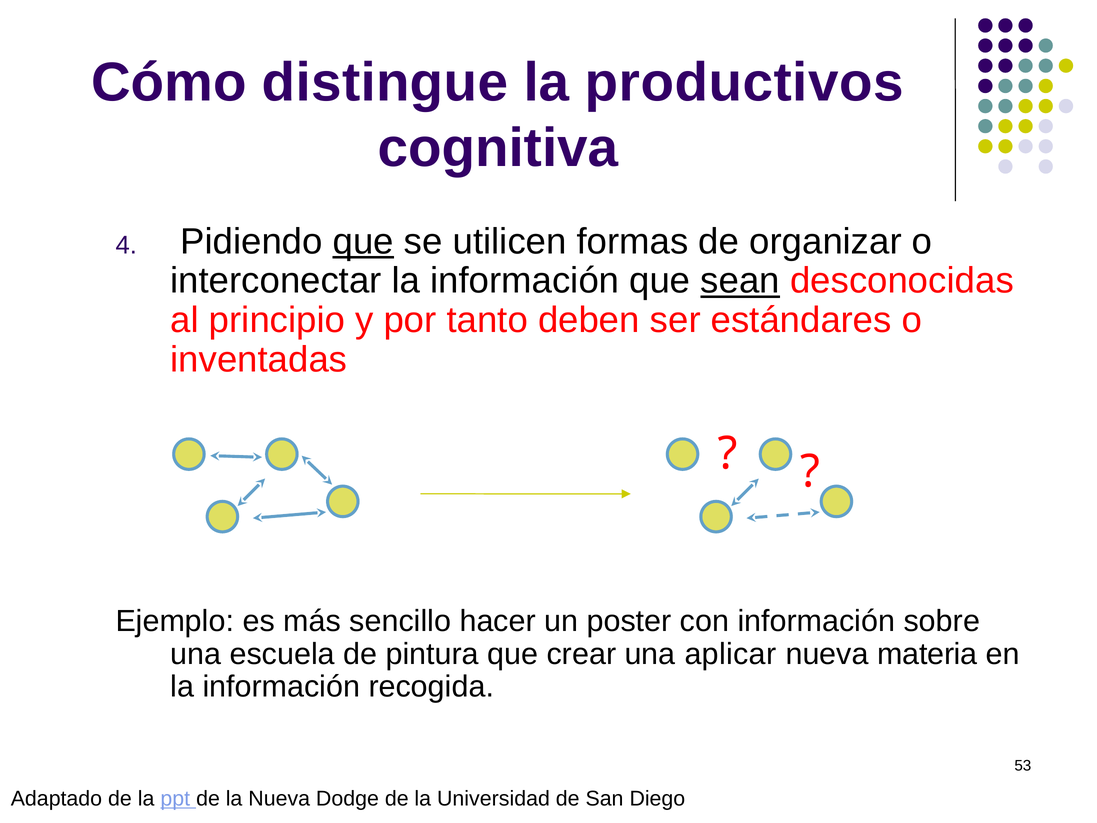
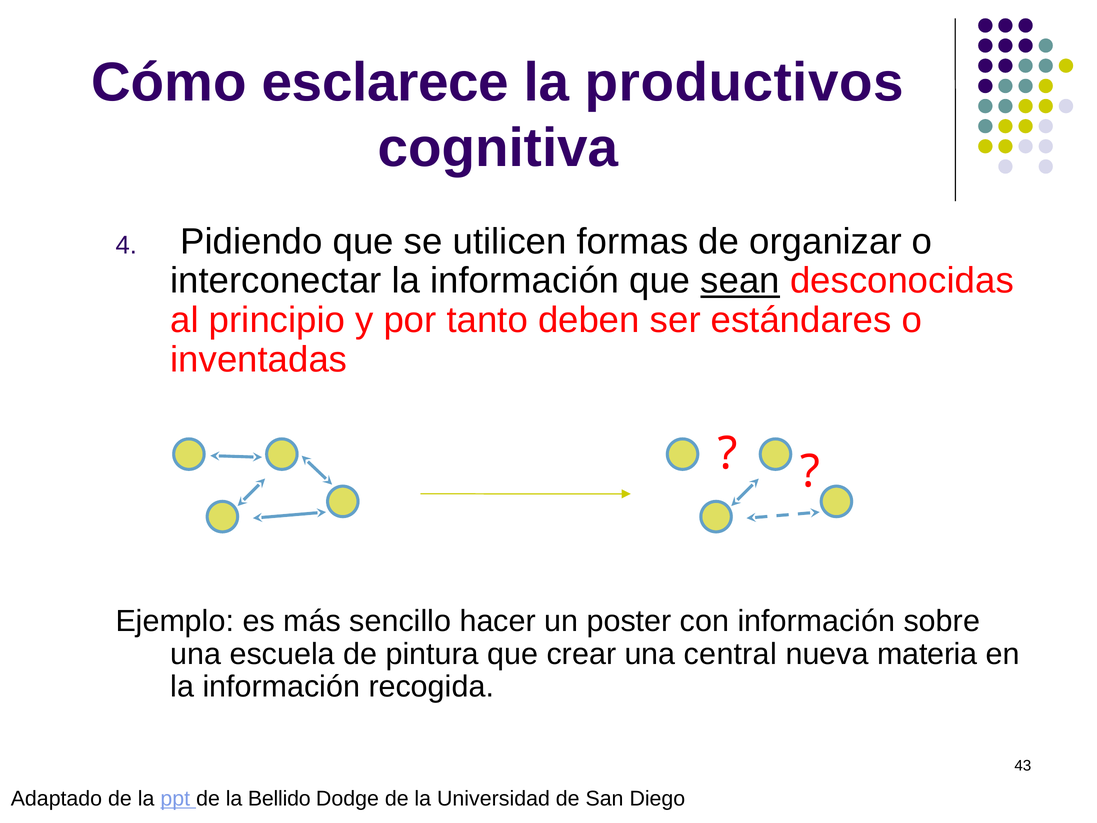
distingue: distingue -> esclarece (385, 82)
que underline: present -> none (363, 241)
aplicar: aplicar -> central (730, 654)
53: 53 -> 43 (1023, 765)
la Nueva: Nueva -> Bellido (279, 798)
